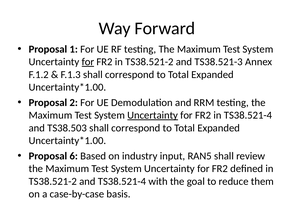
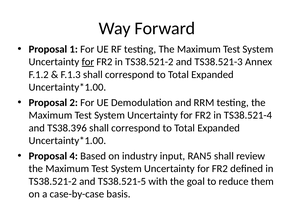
Uncertainty underline: present -> none (153, 116)
TS38.503: TS38.503 -> TS38.396 (67, 128)
6: 6 -> 4 (74, 156)
and TS38.521-4: TS38.521-4 -> TS38.521-5 (122, 182)
